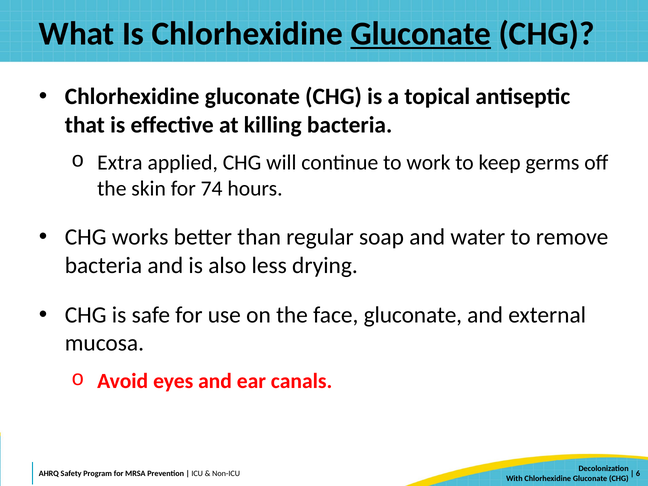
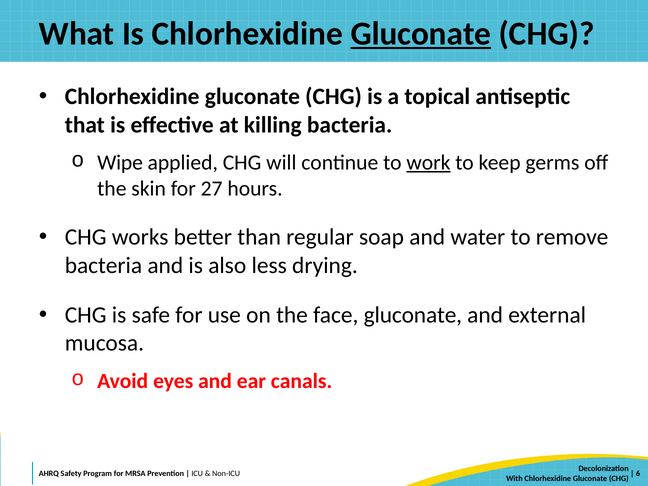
Extra: Extra -> Wipe (120, 163)
work underline: none -> present (428, 163)
74: 74 -> 27 (212, 188)
